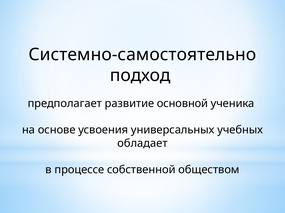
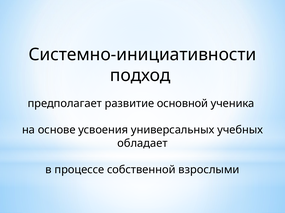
Системно-самостоятельно: Системно-самостоятельно -> Системно-инициативности (142, 55)
обществом: обществом -> взрослыми (209, 170)
